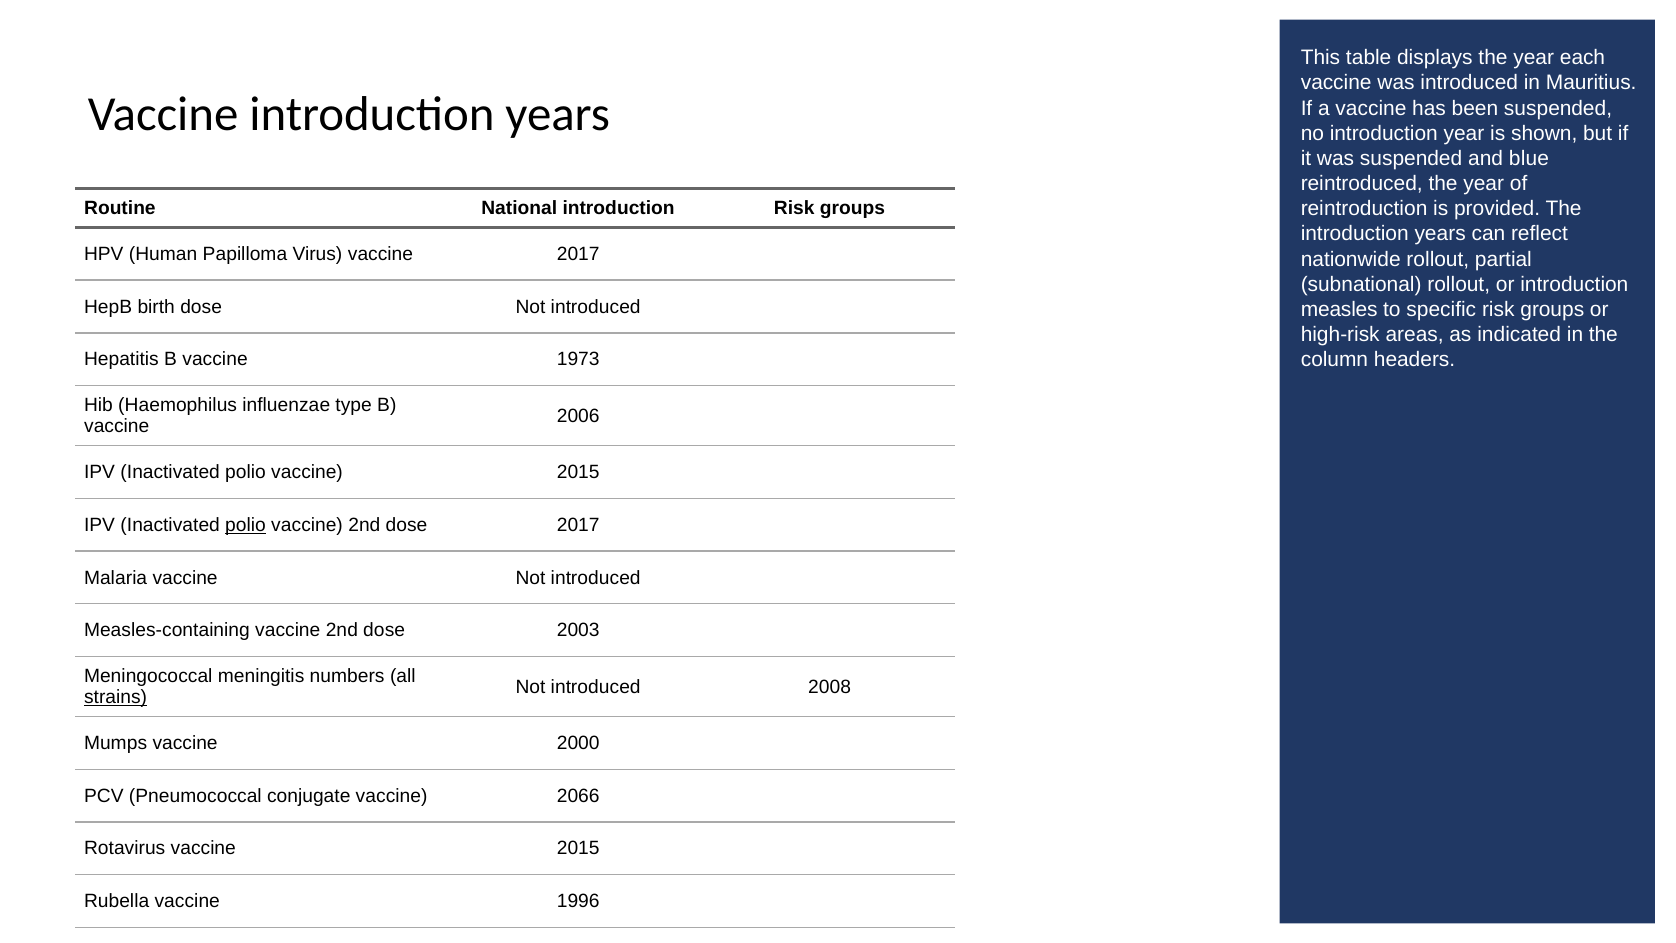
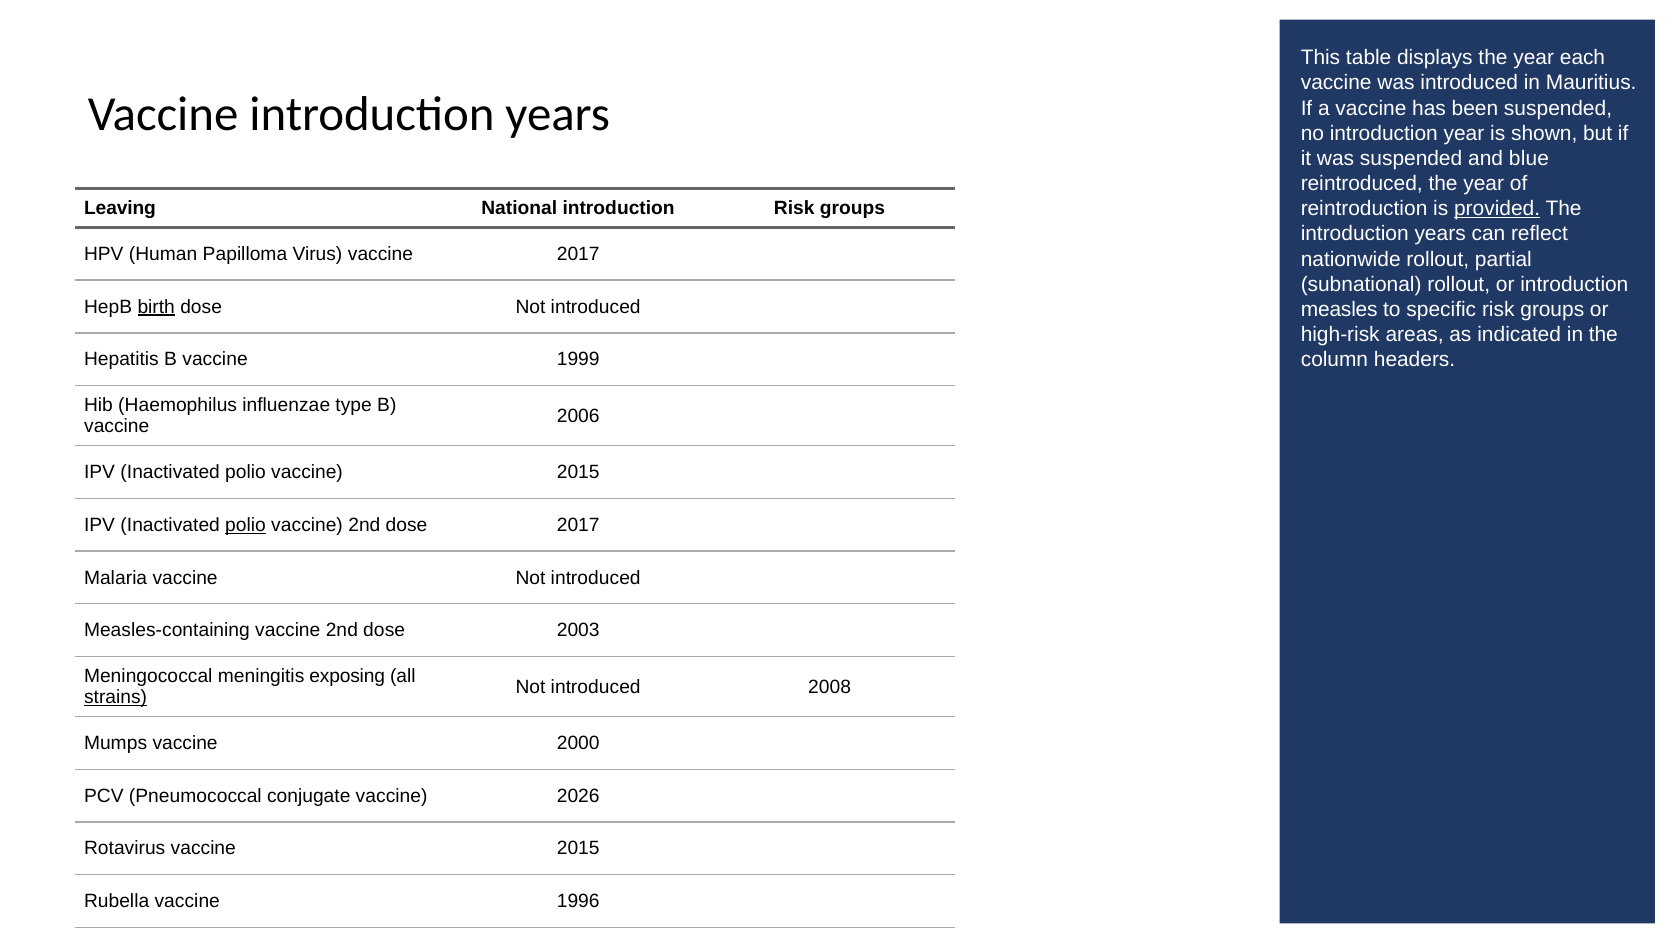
provided underline: none -> present (1497, 209)
Routine: Routine -> Leaving (120, 208)
birth underline: none -> present (156, 307)
1973: 1973 -> 1999 (578, 359)
numbers: numbers -> exposing (347, 676)
2066: 2066 -> 2026 (578, 796)
